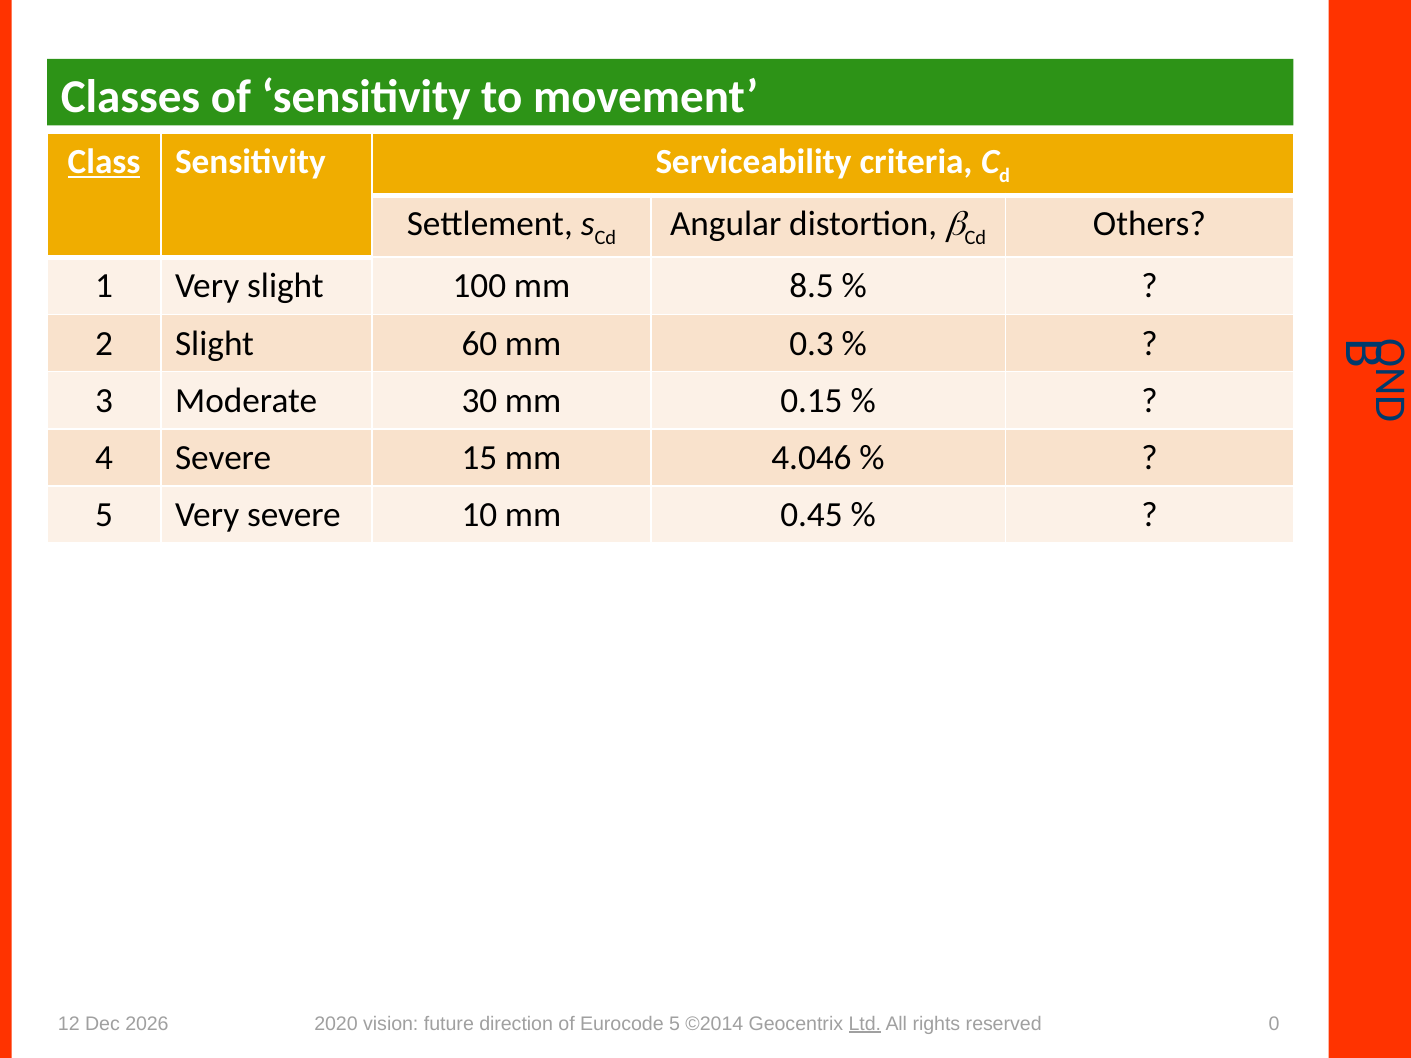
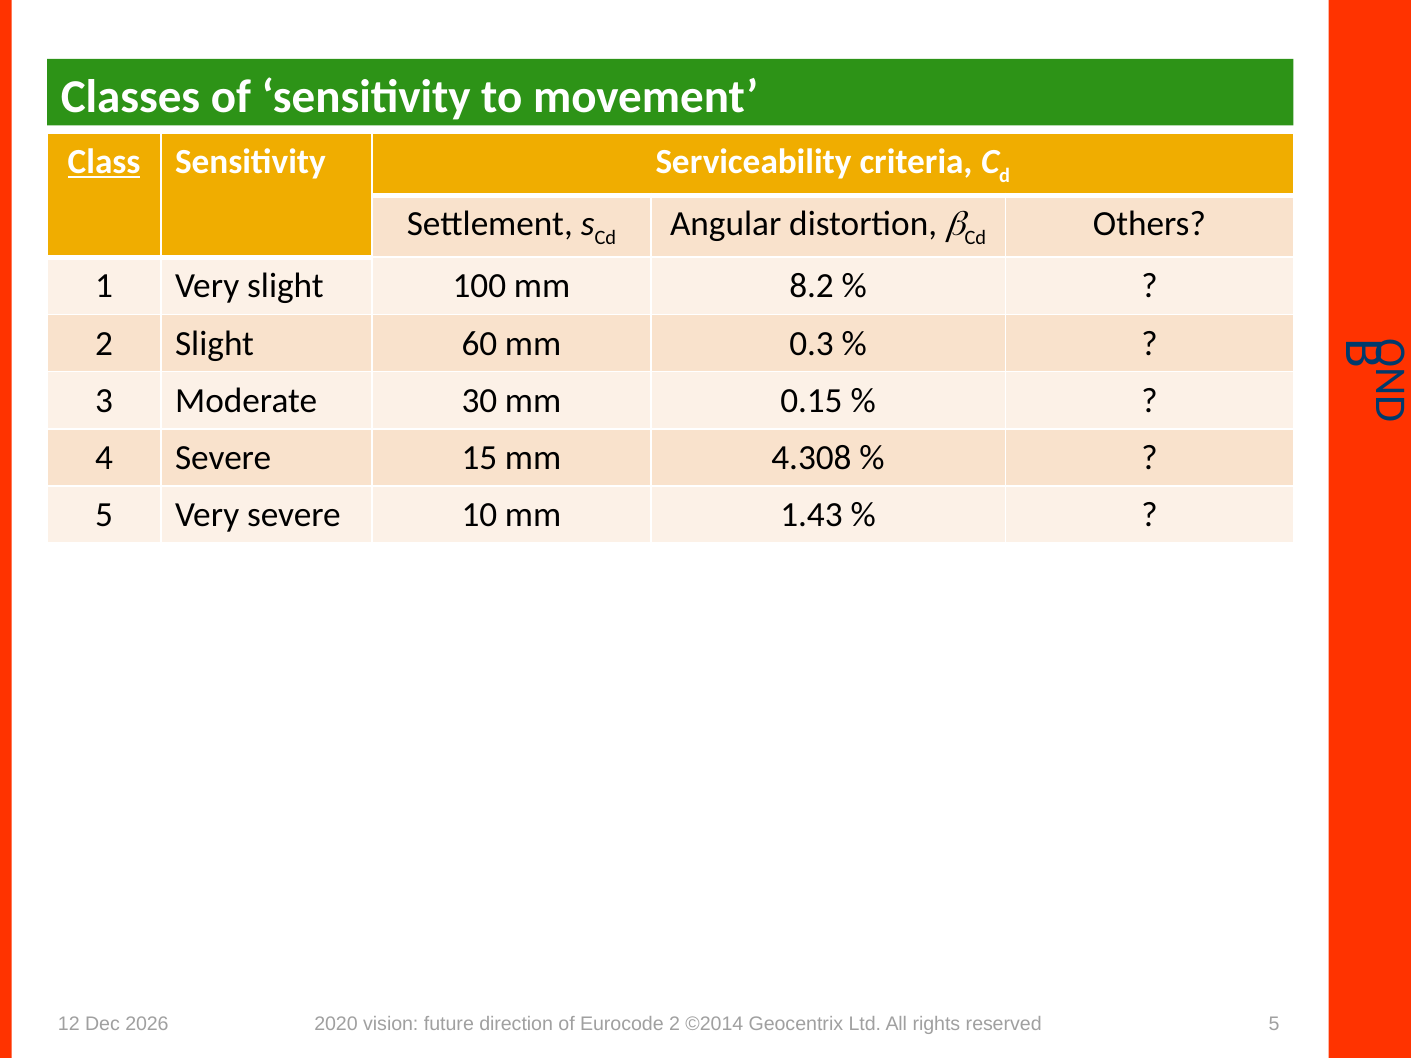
8.5: 8.5 -> 8.2 (811, 286)
4.046: 4.046 -> 4.308 (811, 458)
0.45: 0.45 -> 1.43 (811, 515)
Eurocode 5: 5 -> 2 (675, 1024)
Ltd underline: present -> none (865, 1024)
0: 0 -> 5 (1274, 1024)
